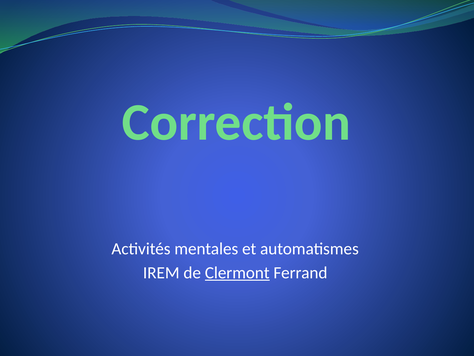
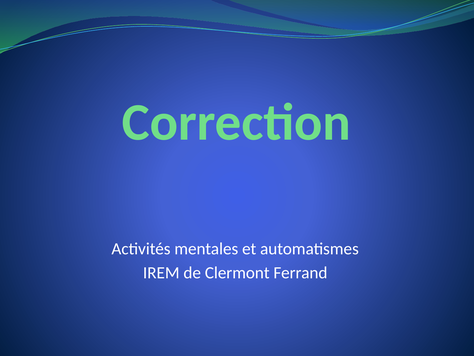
Clermont underline: present -> none (237, 272)
